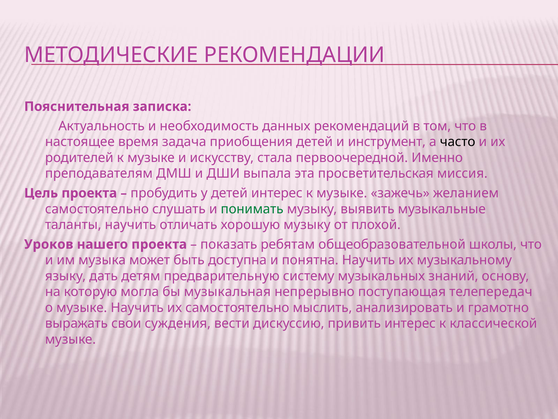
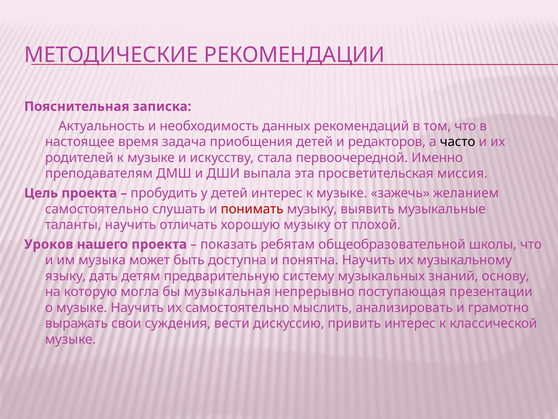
инструмент: инструмент -> редакторов (387, 142)
понимать colour: green -> red (252, 209)
телепередач: телепередач -> презентации (491, 292)
